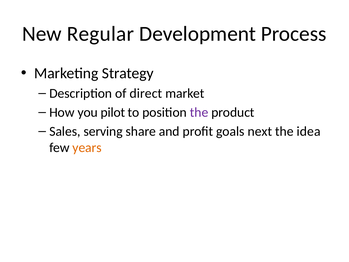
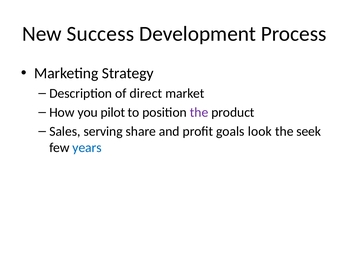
Regular: Regular -> Success (100, 34)
next: next -> look (260, 131)
idea: idea -> seek (309, 131)
years colour: orange -> blue (87, 148)
